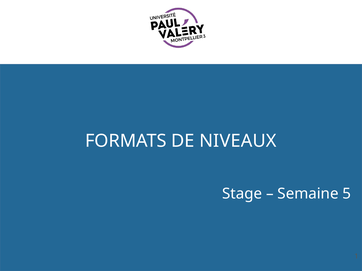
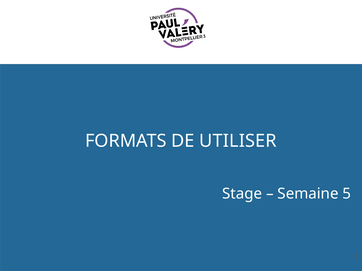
NIVEAUX: NIVEAUX -> UTILISER (238, 141)
